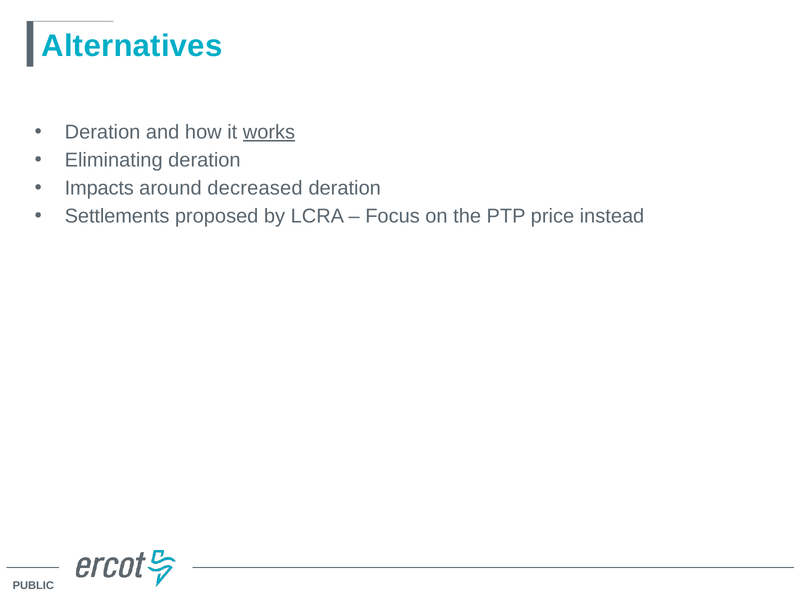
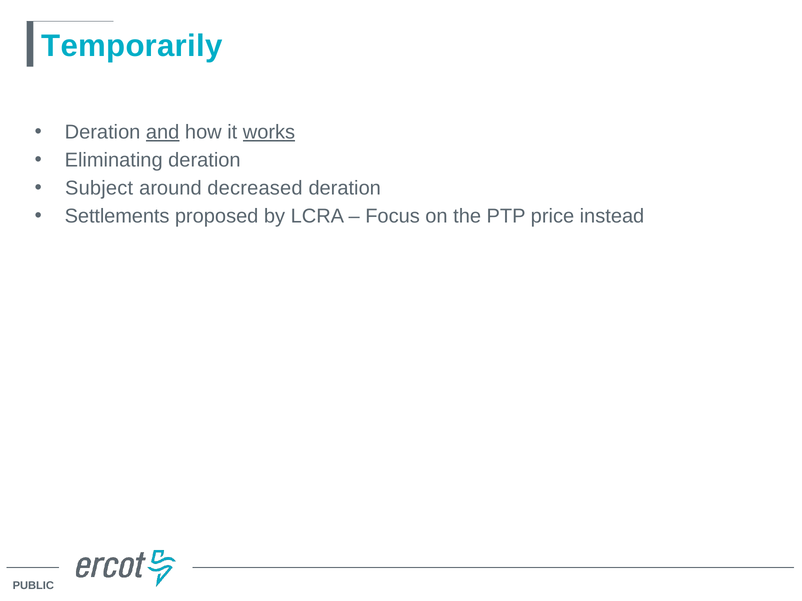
Alternatives: Alternatives -> Temporarily (132, 46)
and underline: none -> present (163, 132)
Impacts: Impacts -> Subject (99, 188)
